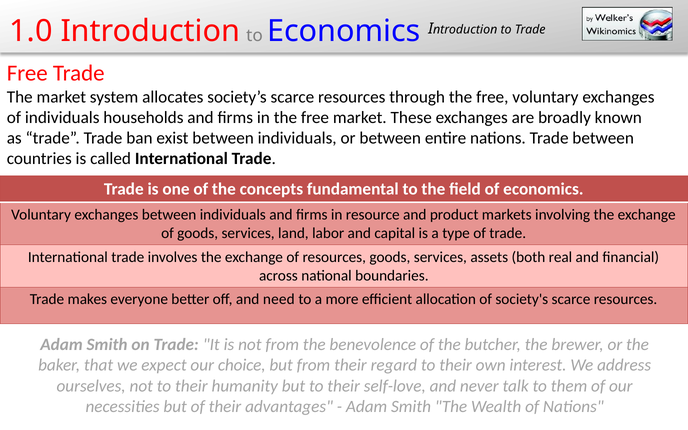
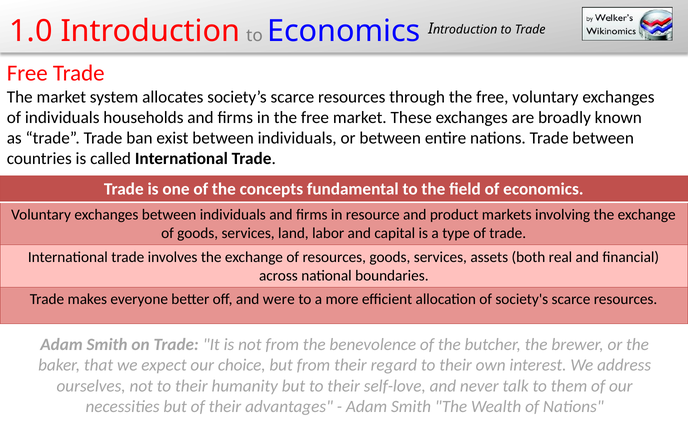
need: need -> were (279, 299)
